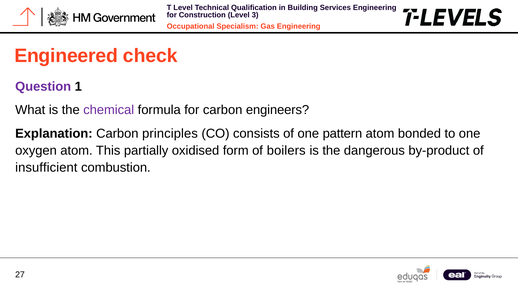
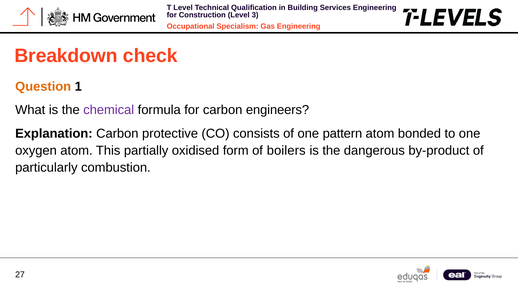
Engineered: Engineered -> Breakdown (66, 56)
Question colour: purple -> orange (43, 86)
principles: principles -> protective (170, 133)
insufficient: insufficient -> particularly (46, 167)
